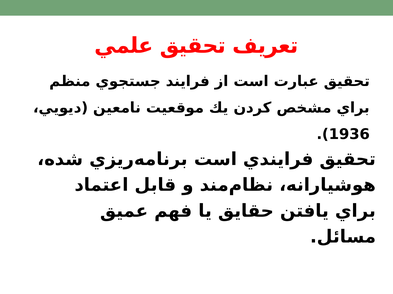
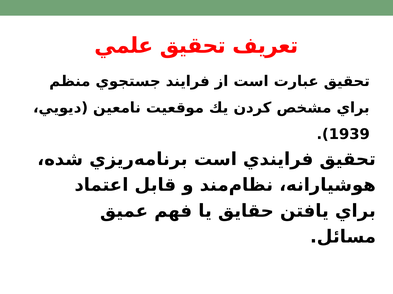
1936: 1936 -> 1939 (349, 135)
